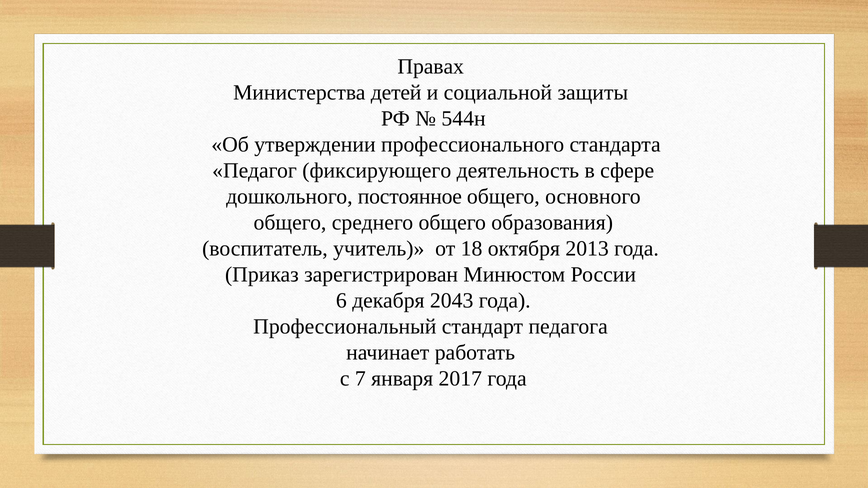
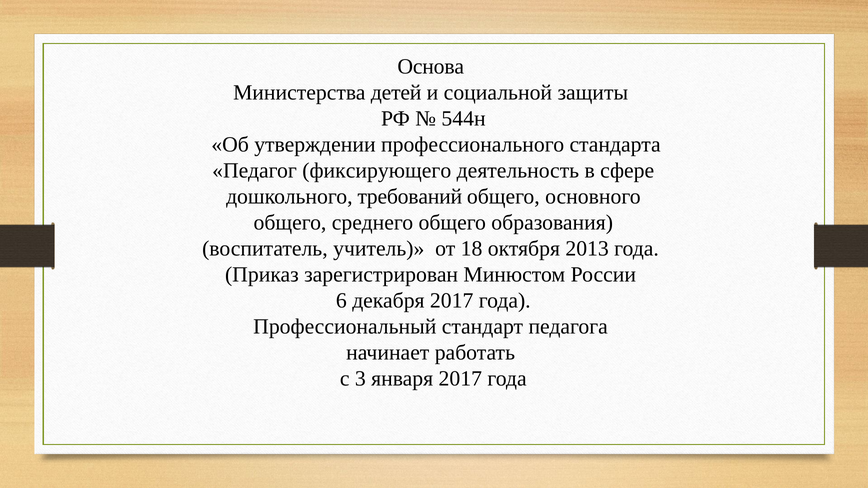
Правах: Правах -> Основа (431, 66)
постоянное: постоянное -> требований (410, 197)
декабря 2043: 2043 -> 2017 (452, 301)
7: 7 -> 3 (360, 379)
